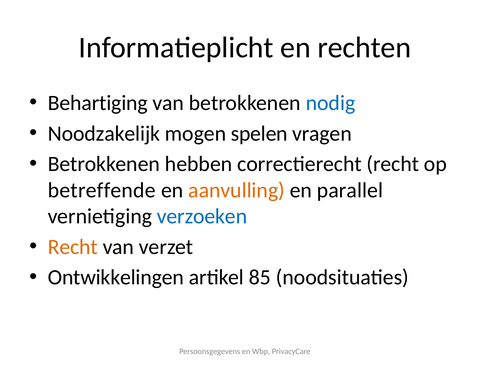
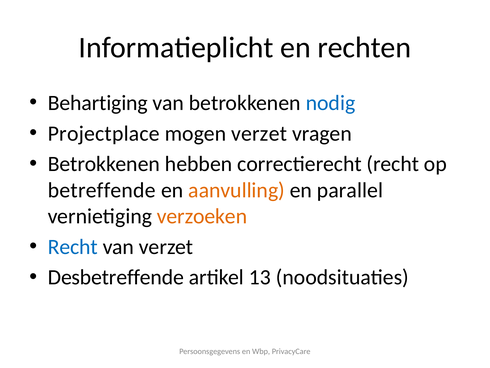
Noodzakelijk: Noodzakelijk -> Projectplace (104, 133)
mogen spelen: spelen -> verzet (259, 133)
verzoeken colour: blue -> orange (202, 216)
Recht colour: orange -> blue (73, 247)
Ontwikkelingen: Ontwikkelingen -> Desbetreffende (116, 277)
85: 85 -> 13 (260, 277)
